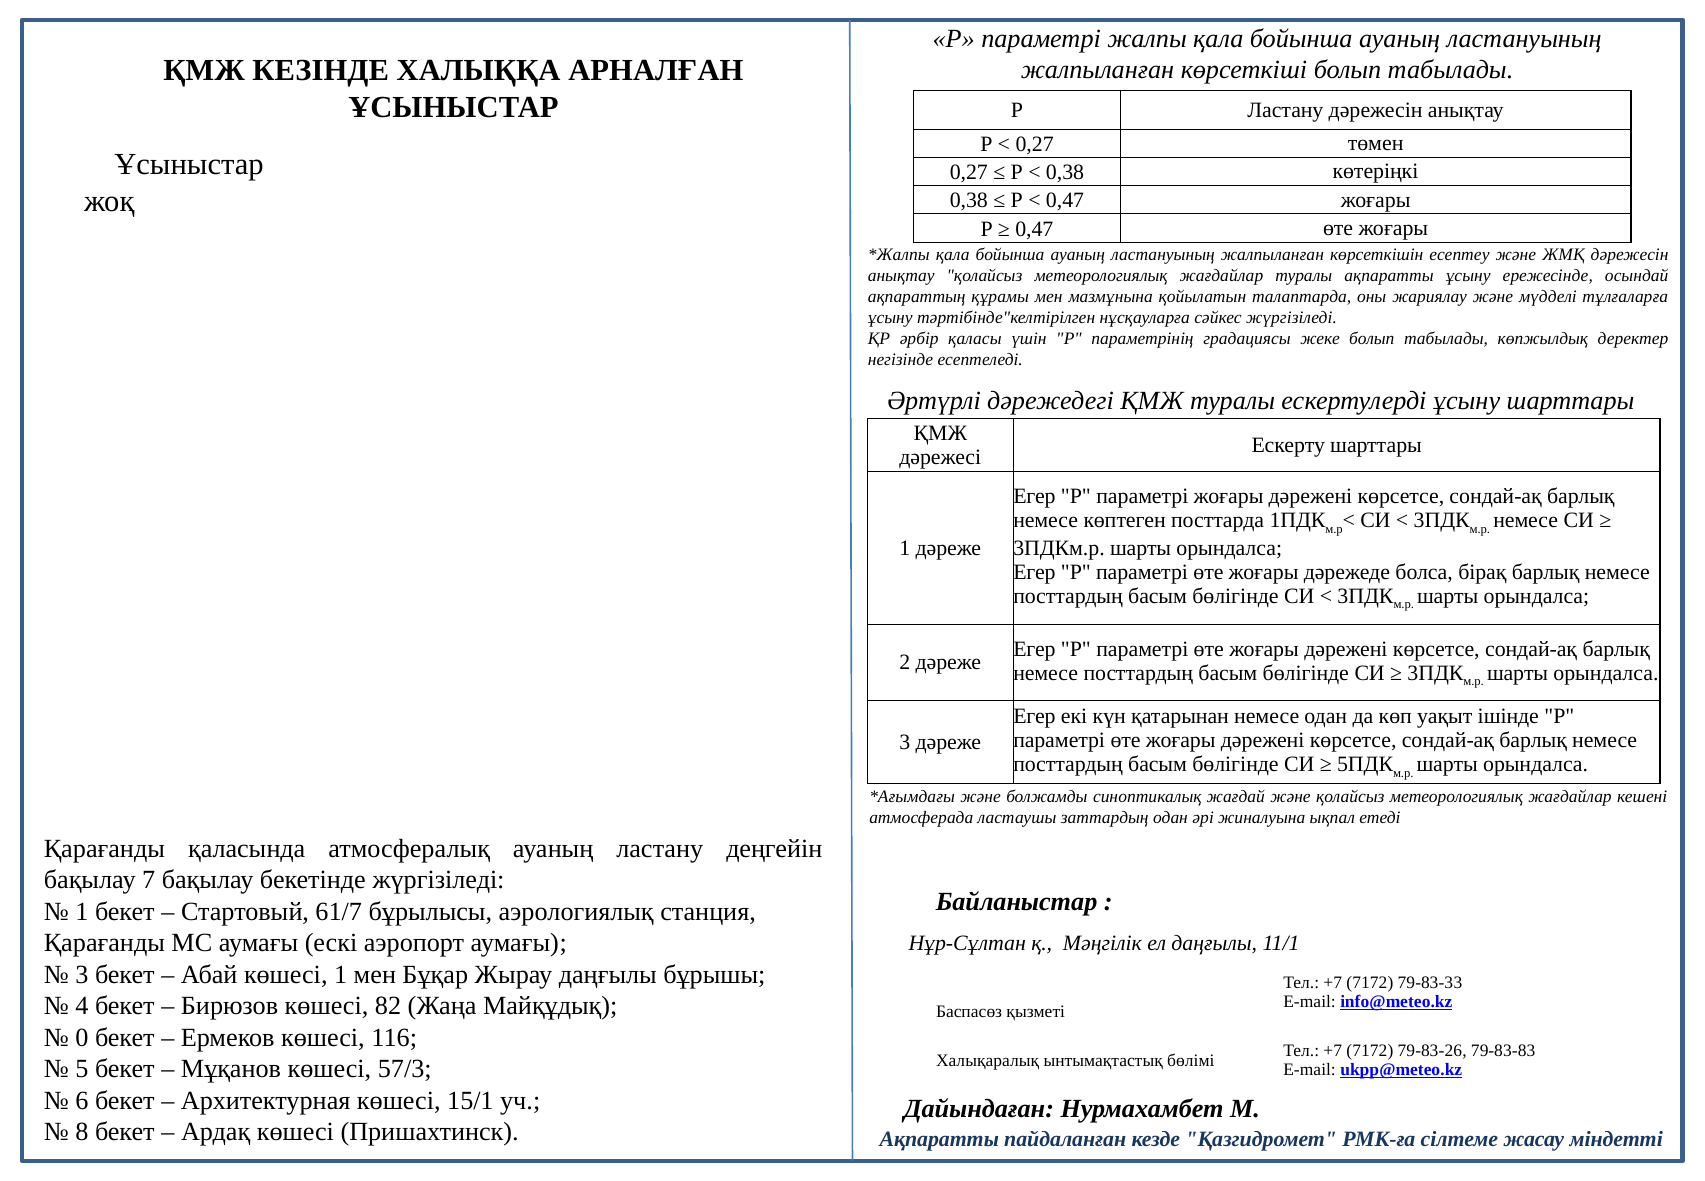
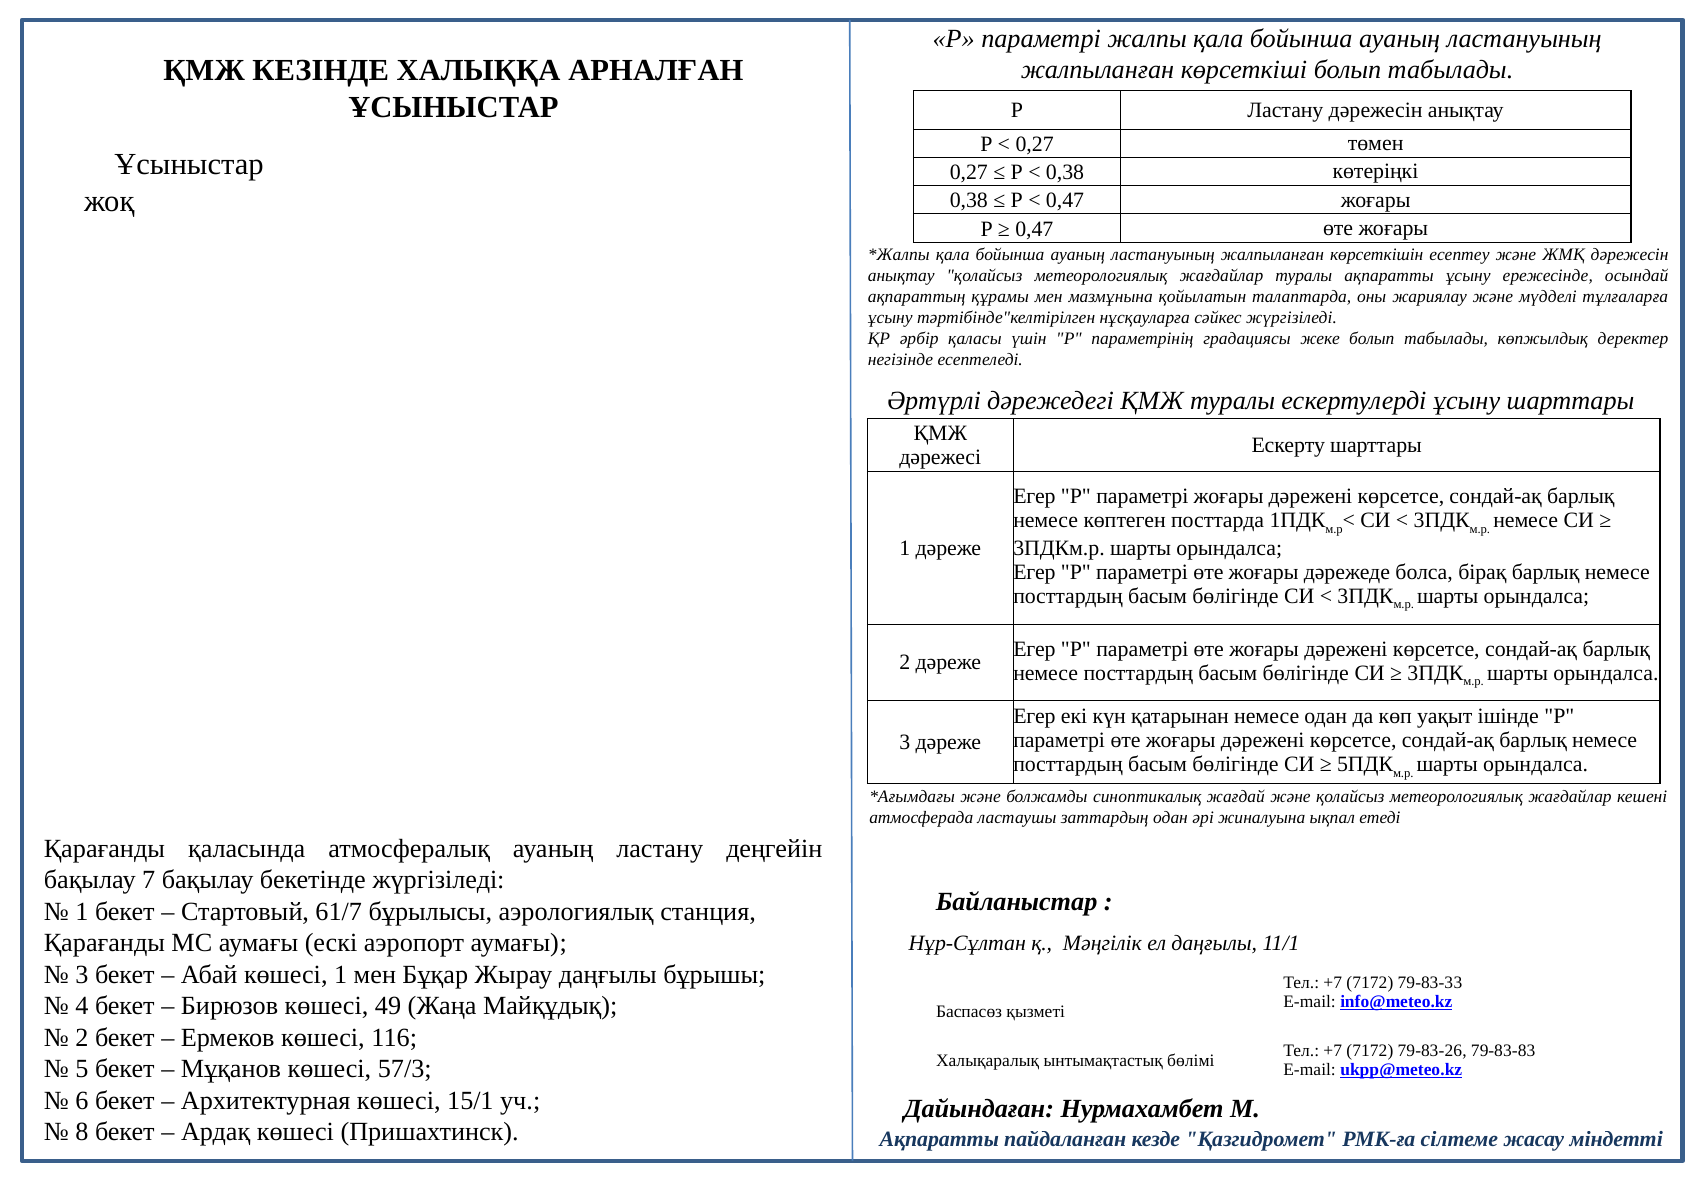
82: 82 -> 49 (388, 1006)
0: 0 -> 2 (82, 1037)
